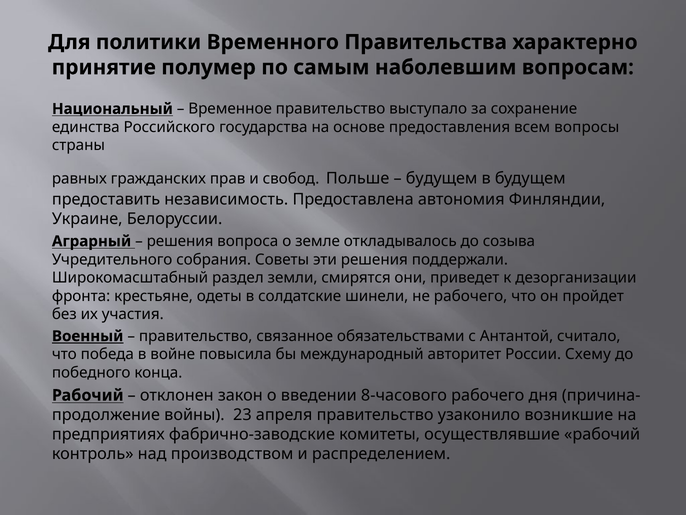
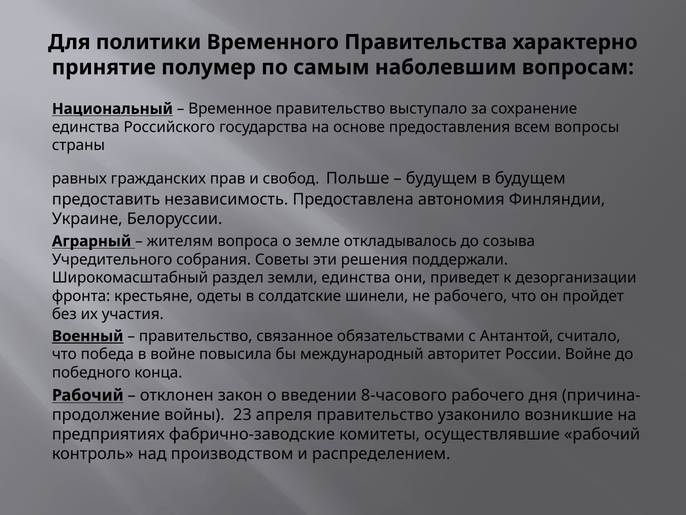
решения: решения -> жителям (180, 241)
земли смирятся: смирятся -> единства (356, 278)
России Схему: Схему -> Войне (588, 354)
